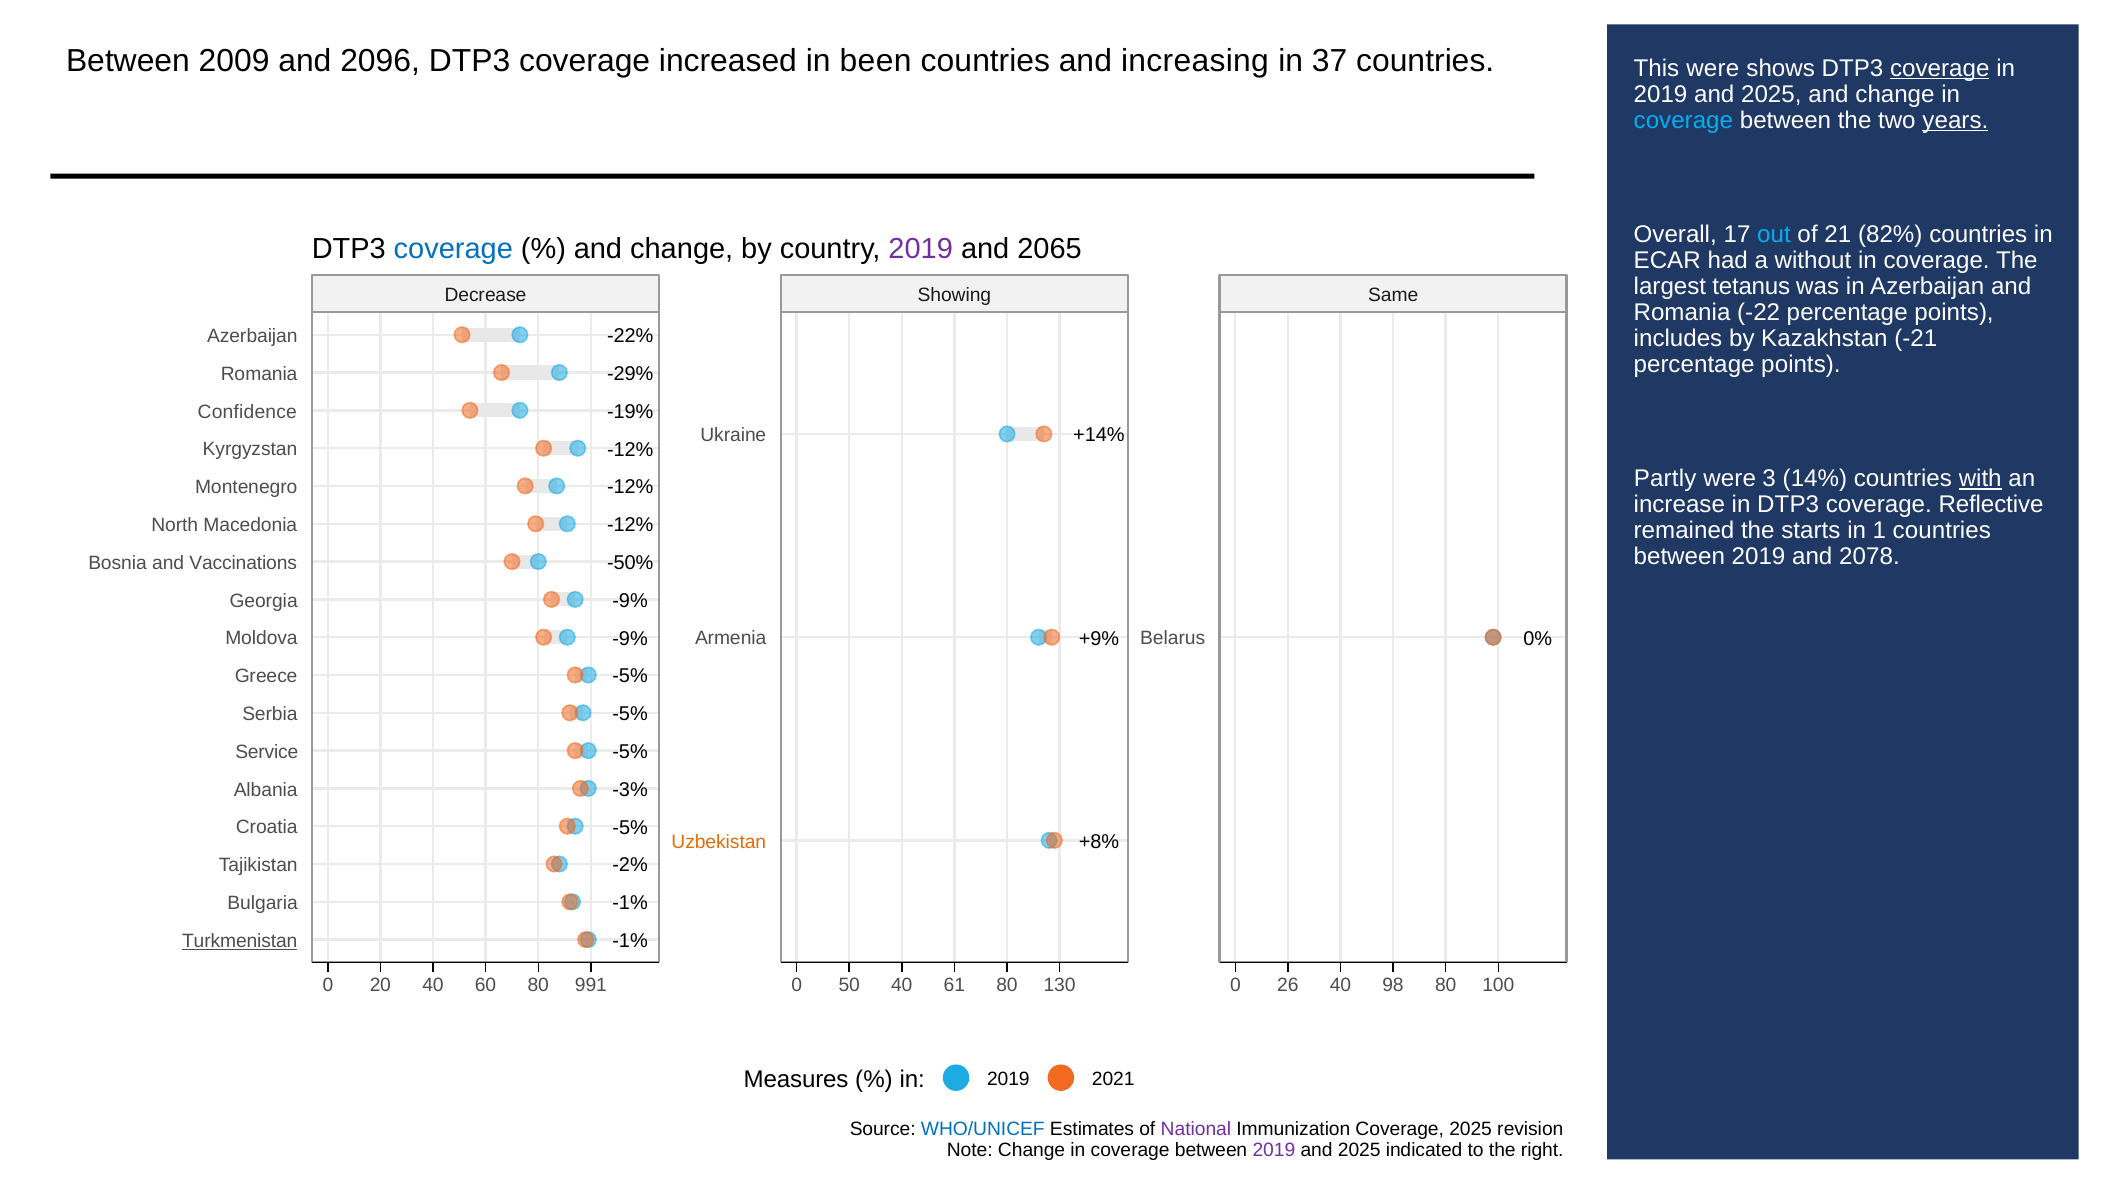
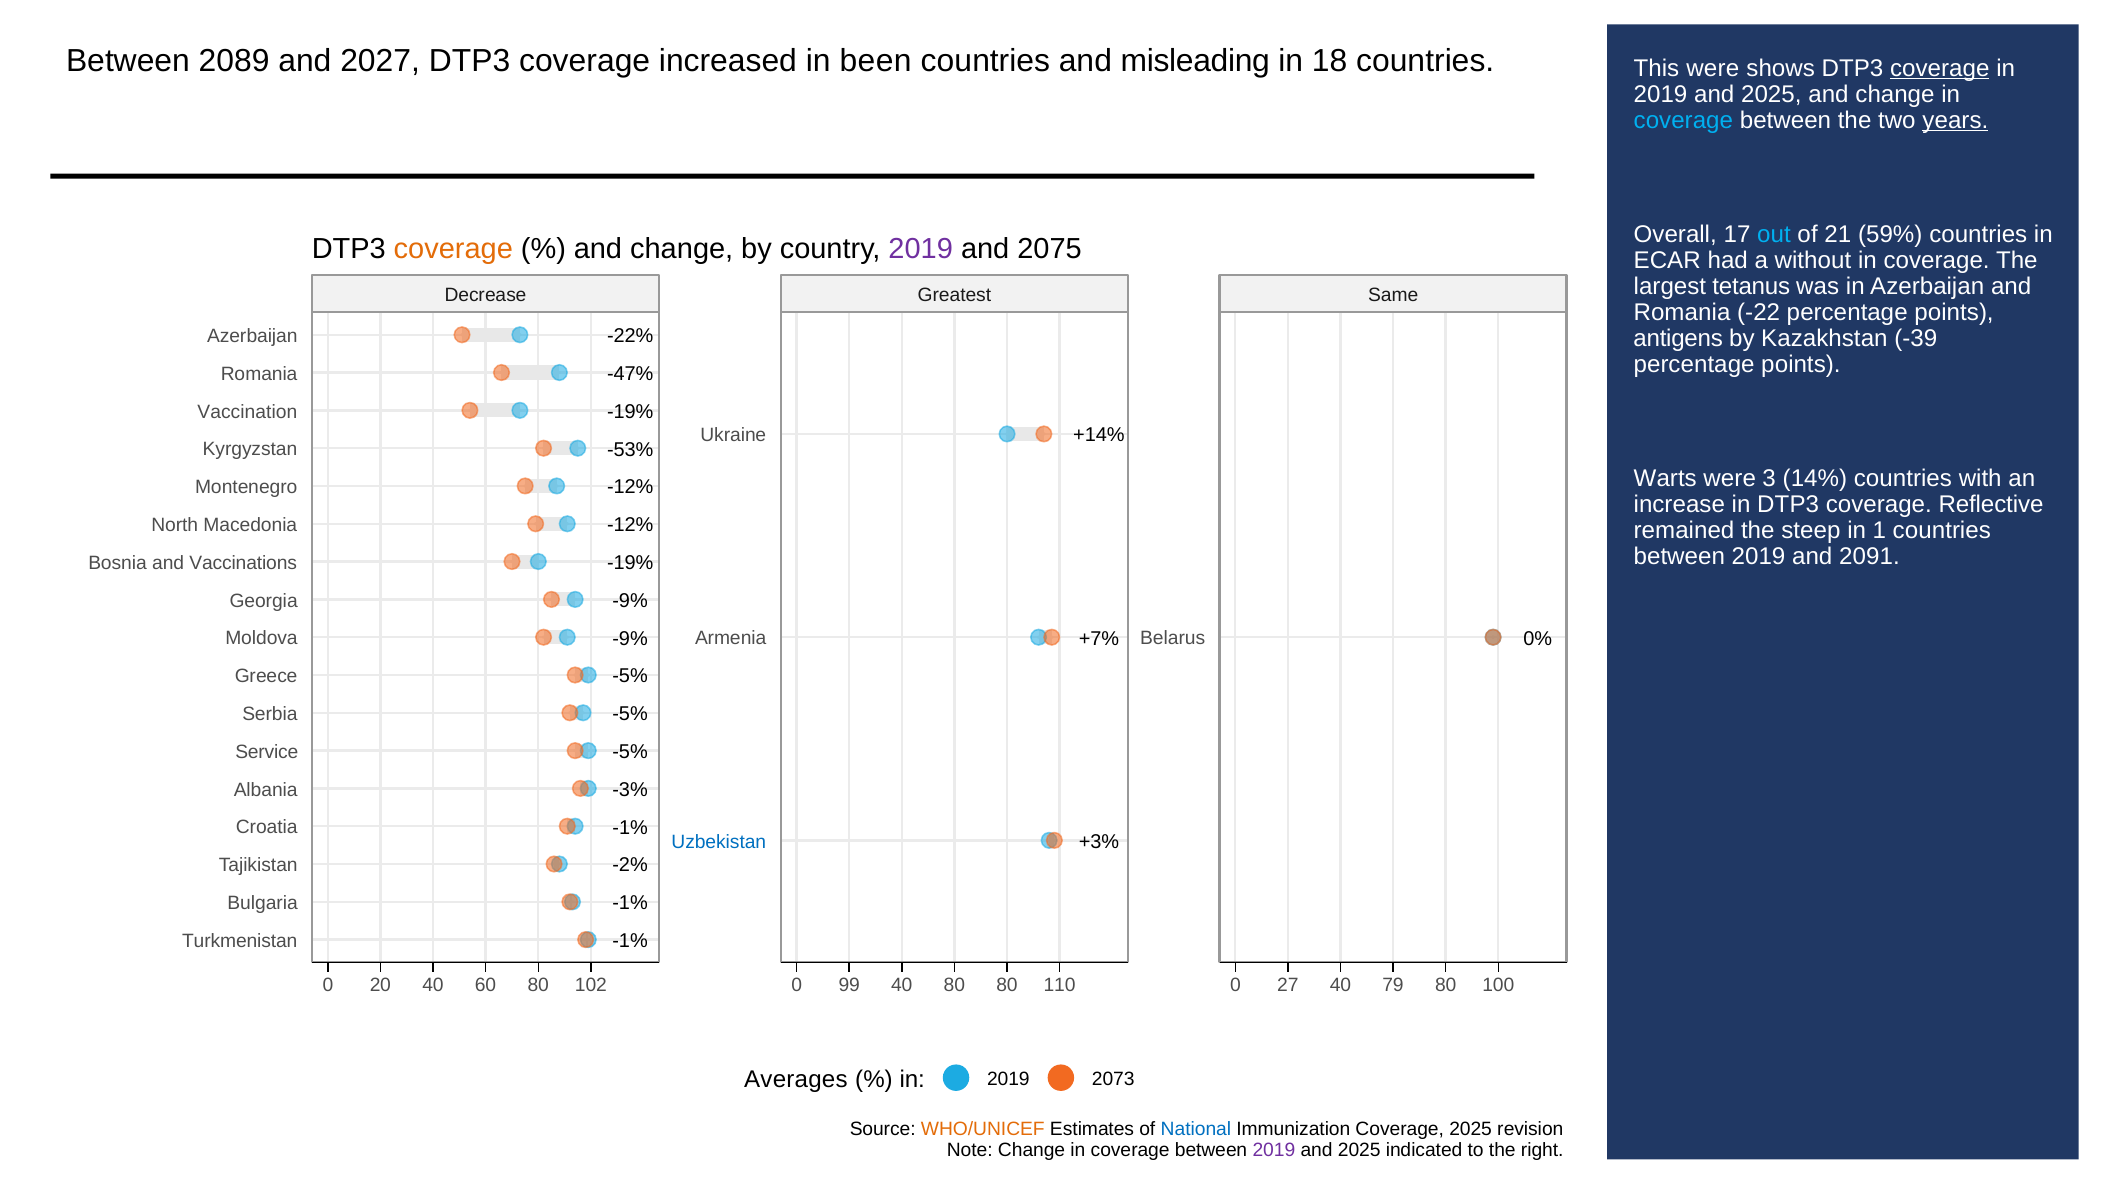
2009: 2009 -> 2089 (234, 61)
2096: 2096 -> 2027 (380, 61)
increasing: increasing -> misleading (1195, 61)
37: 37 -> 18 (1330, 61)
82%: 82% -> 59% (1890, 234)
coverage colour: blue -> orange (453, 249)
2065: 2065 -> 2075 (1050, 249)
Showing: Showing -> Greatest (954, 295)
includes: includes -> antigens (1678, 339)
-21: -21 -> -39 (1916, 339)
-29%: -29% -> -47% (630, 374)
Confidence: Confidence -> Vaccination (247, 412)
-12%: -12% -> -53% (630, 450)
Partly: Partly -> Warts (1665, 479)
with underline: present -> none (1980, 479)
starts: starts -> steep (1811, 531)
2078: 2078 -> 2091 (1869, 557)
-50%: -50% -> -19% (630, 563)
+9%: +9% -> +7% (1099, 639)
-5%: -5% -> -1% (630, 828)
+8%: +8% -> +3% (1099, 842)
Uzbekistan colour: orange -> blue (719, 842)
Turkmenistan underline: present -> none (240, 941)
991: 991 -> 102 (591, 985)
50: 50 -> 99 (849, 985)
40 61: 61 -> 80 (954, 985)
130: 130 -> 110 (1060, 985)
26: 26 -> 27 (1288, 985)
98: 98 -> 79 (1393, 985)
Measures: Measures -> Averages (796, 1079)
2021: 2021 -> 2073 (1113, 1079)
WHO/UNICEF colour: blue -> orange (983, 1129)
National colour: purple -> blue (1196, 1129)
